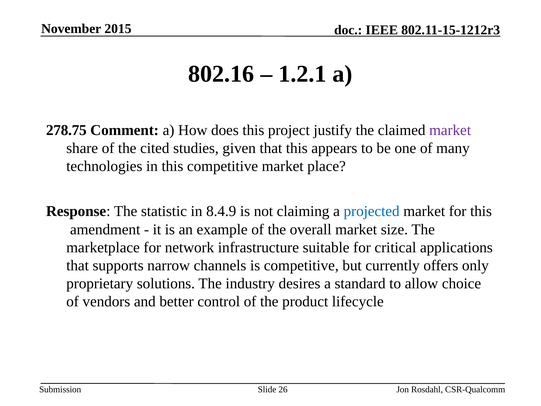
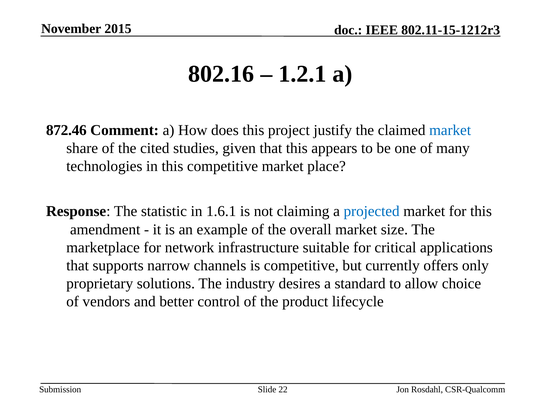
278.75: 278.75 -> 872.46 (66, 130)
market colour: purple -> blue (450, 130)
8.4.9: 8.4.9 -> 1.6.1 (221, 211)
26: 26 -> 22 (283, 389)
